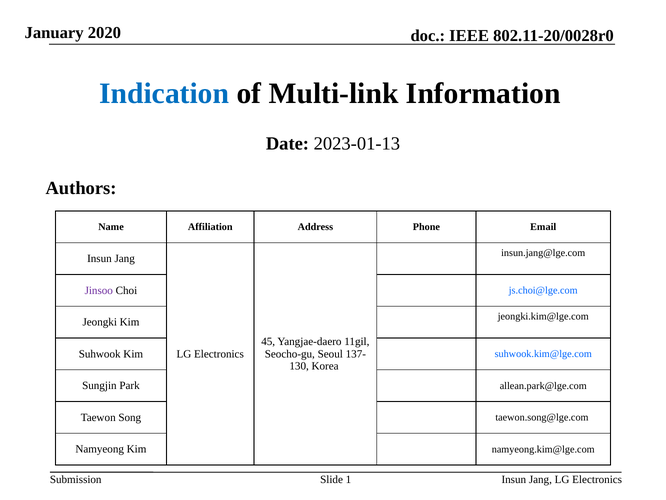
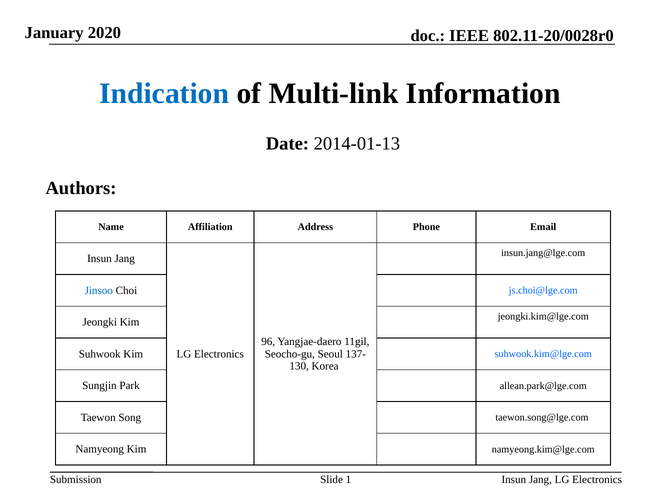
2023-01-13: 2023-01-13 -> 2014-01-13 (357, 143)
Jinsoo colour: purple -> blue (99, 290)
45: 45 -> 96 (268, 341)
